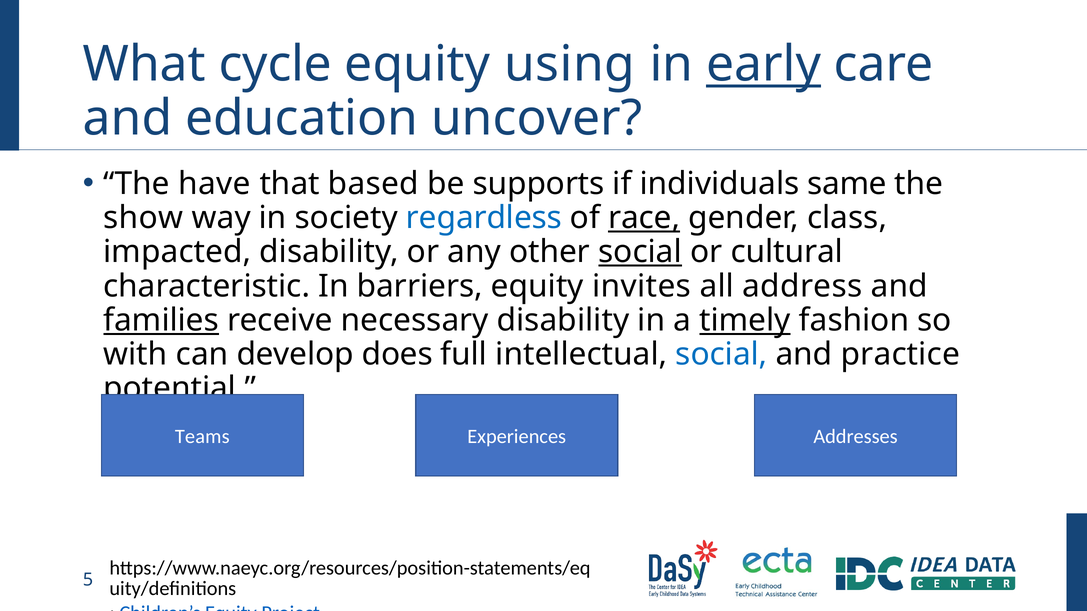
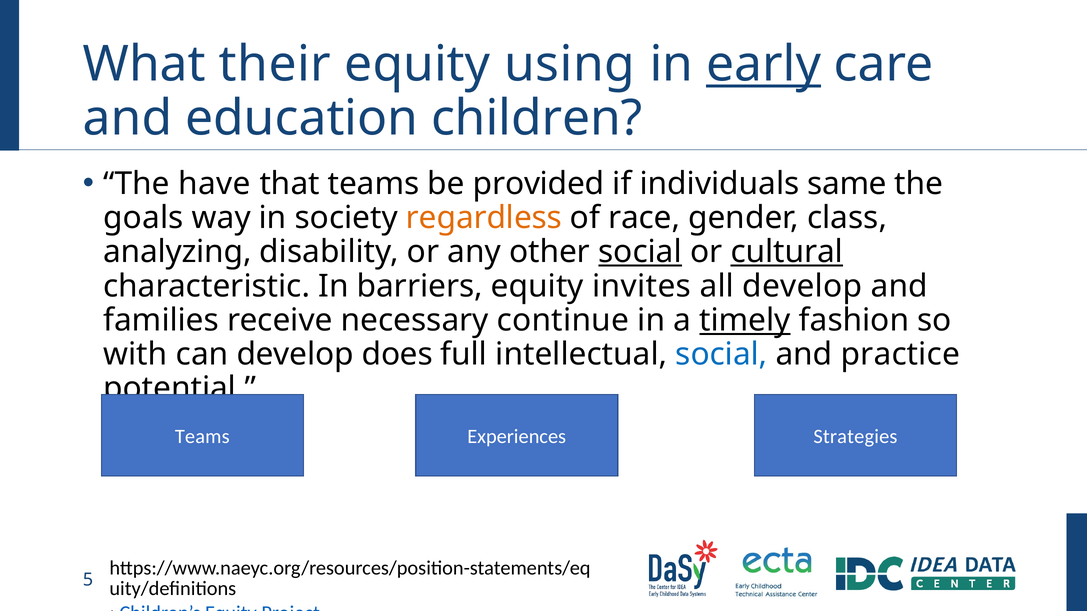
cycle: cycle -> their (275, 64)
uncover: uncover -> children (537, 118)
that based: based -> teams (374, 184)
supports: supports -> provided (539, 184)
show: show -> goals (143, 218)
regardless colour: blue -> orange (484, 218)
race underline: present -> none (644, 218)
impacted: impacted -> analyzing (177, 252)
cultural underline: none -> present (787, 252)
all address: address -> develop (802, 286)
families underline: present -> none (161, 320)
necessary disability: disability -> continue (563, 320)
Addresses: Addresses -> Strategies (855, 437)
